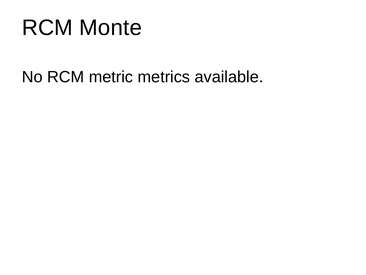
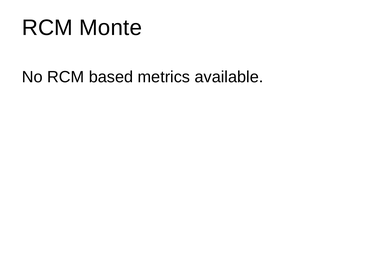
metric: metric -> based (111, 77)
